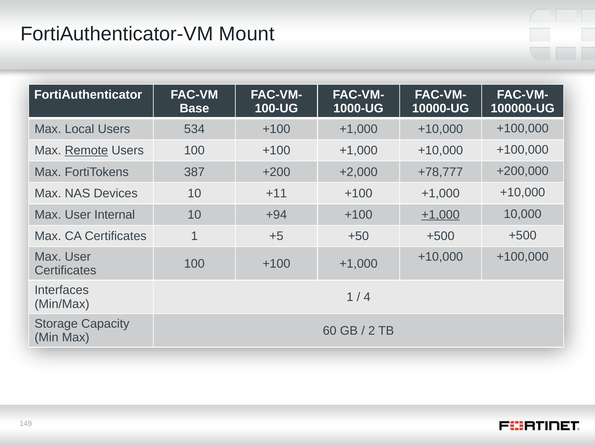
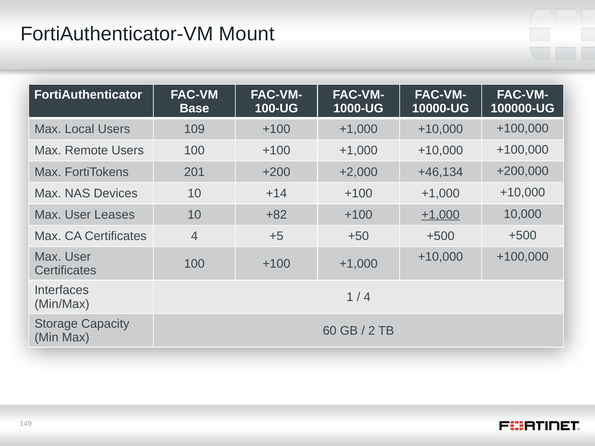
534: 534 -> 109 (194, 129)
Remote underline: present -> none (86, 151)
387: 387 -> 201 (194, 172)
+78,777: +78,777 -> +46,134 (441, 172)
+11: +11 -> +14 (276, 193)
Internal: Internal -> Leases (115, 215)
+94: +94 -> +82 (276, 215)
Certificates 1: 1 -> 4 (194, 236)
